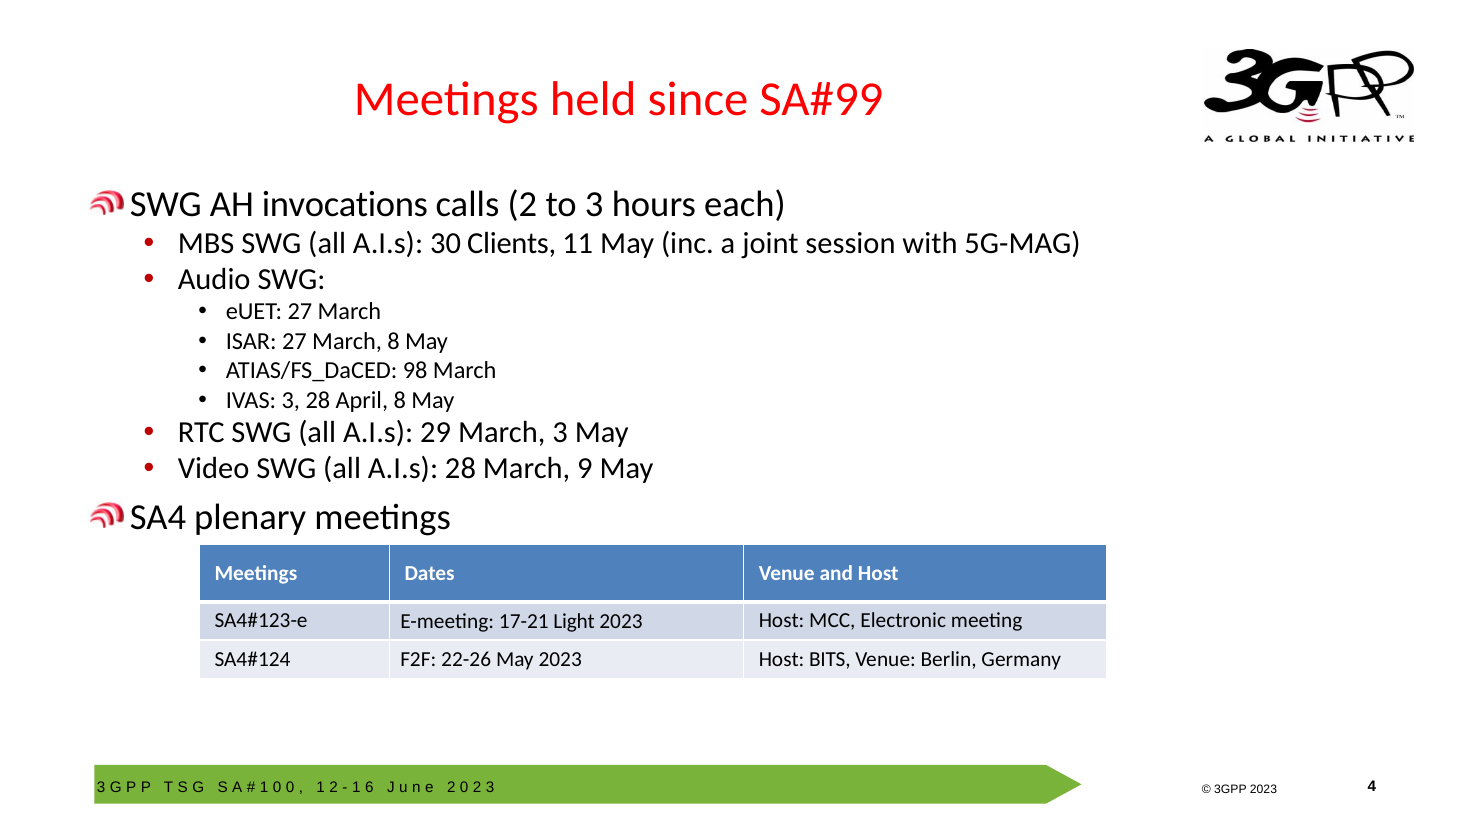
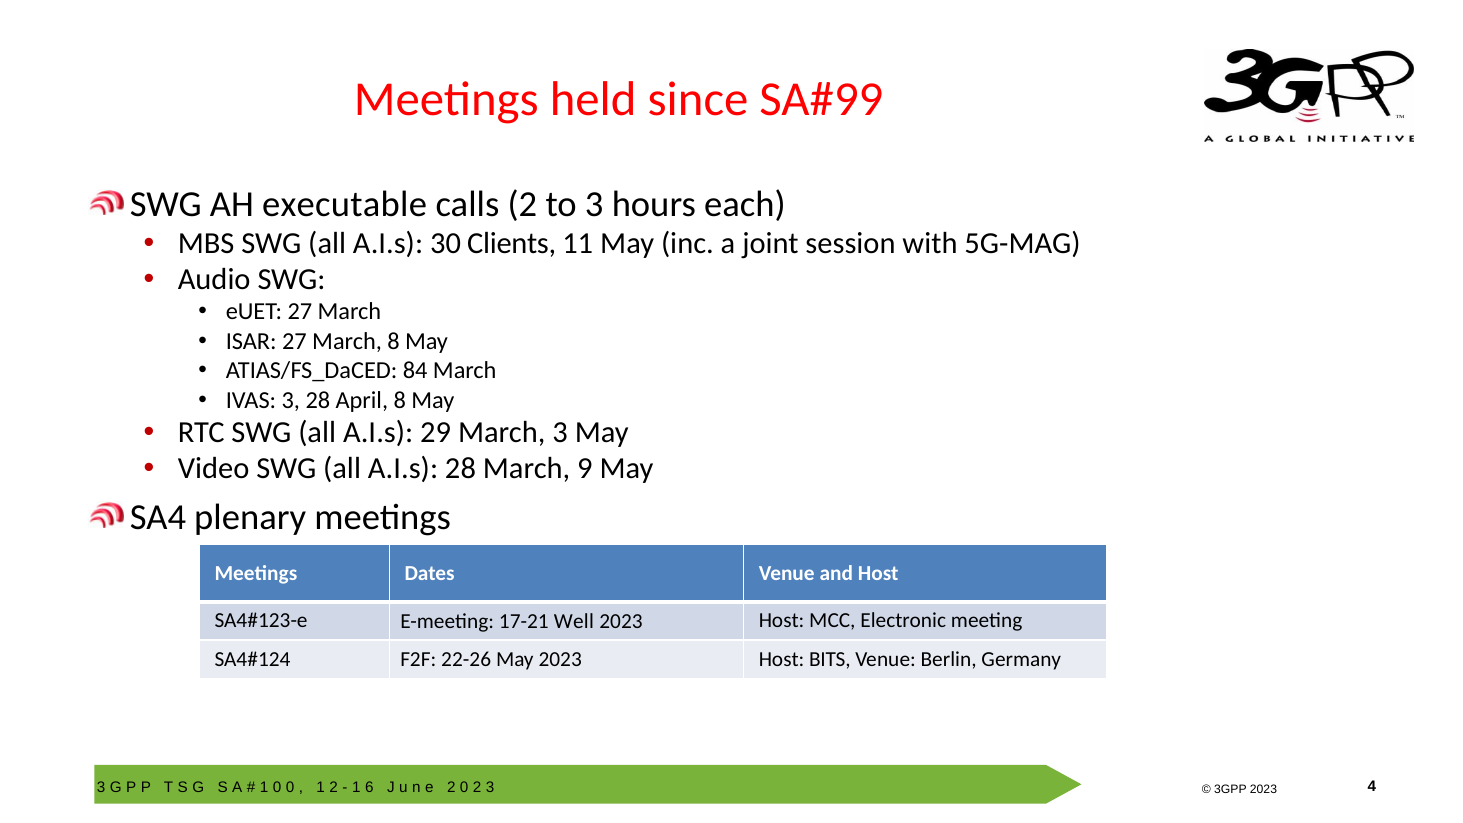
invocations: invocations -> executable (345, 204)
98: 98 -> 84 (415, 371)
Light: Light -> Well (574, 621)
